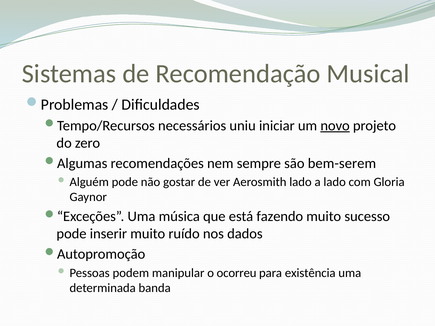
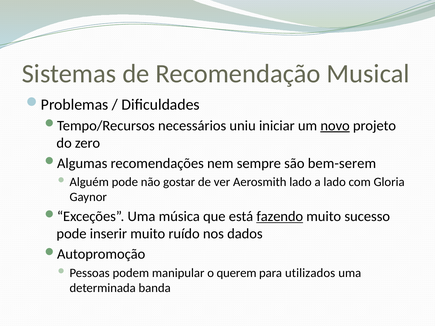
fazendo underline: none -> present (280, 217)
ocorreu: ocorreu -> querem (237, 273)
existência: existência -> utilizados (310, 273)
